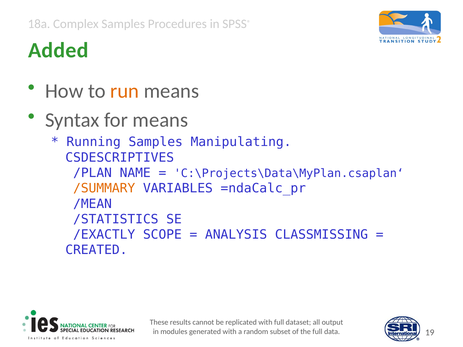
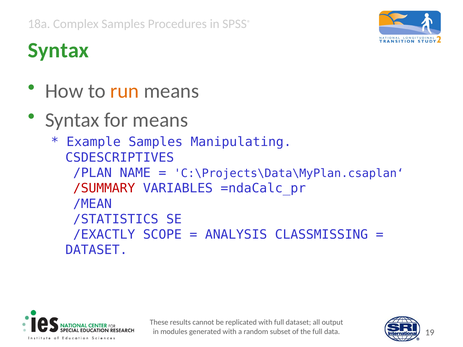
Added: Added -> Syntax (58, 50)
Running: Running -> Example (94, 142)
/SUMMARY colour: orange -> red (104, 188)
CREATED: CREATED -> DATASET (96, 250)
